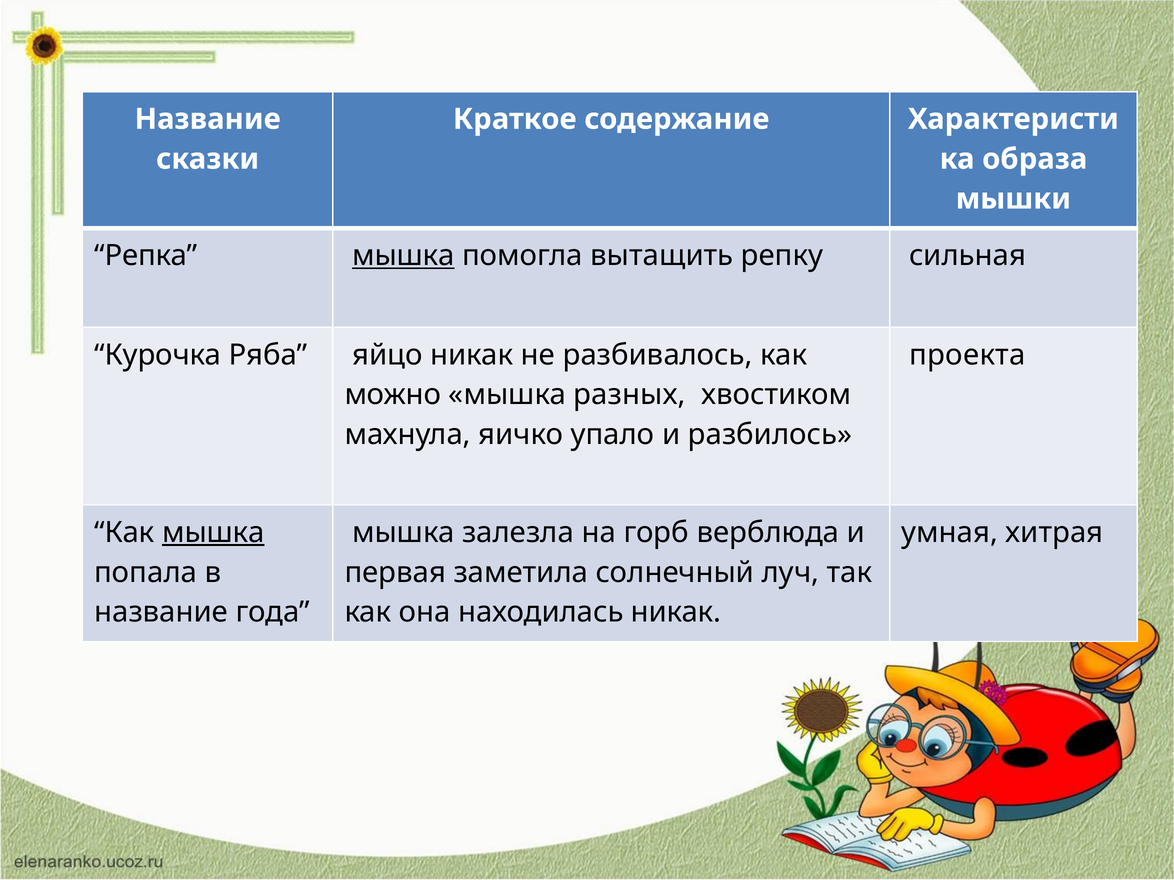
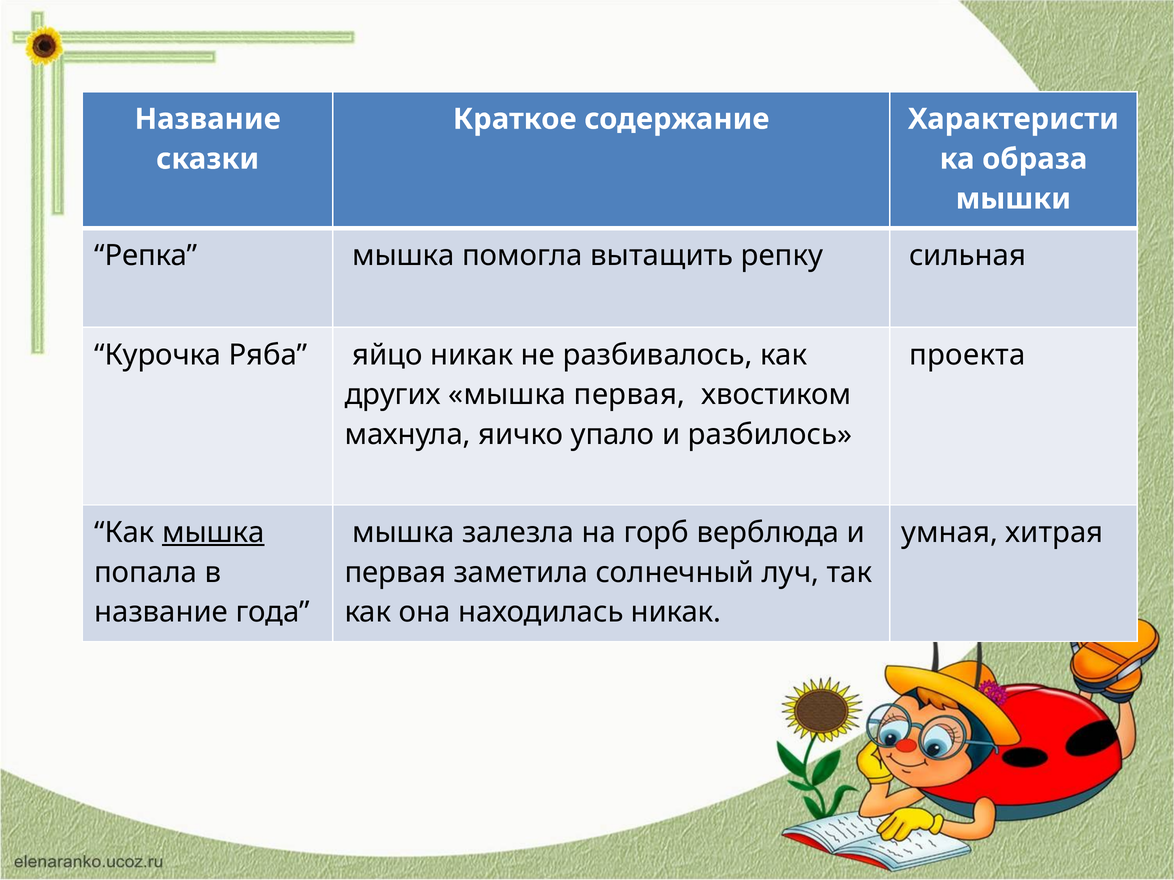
мышка underline: present -> none (403, 256)
можно: можно -> других (393, 395)
мышка разных: разных -> первая (630, 395)
